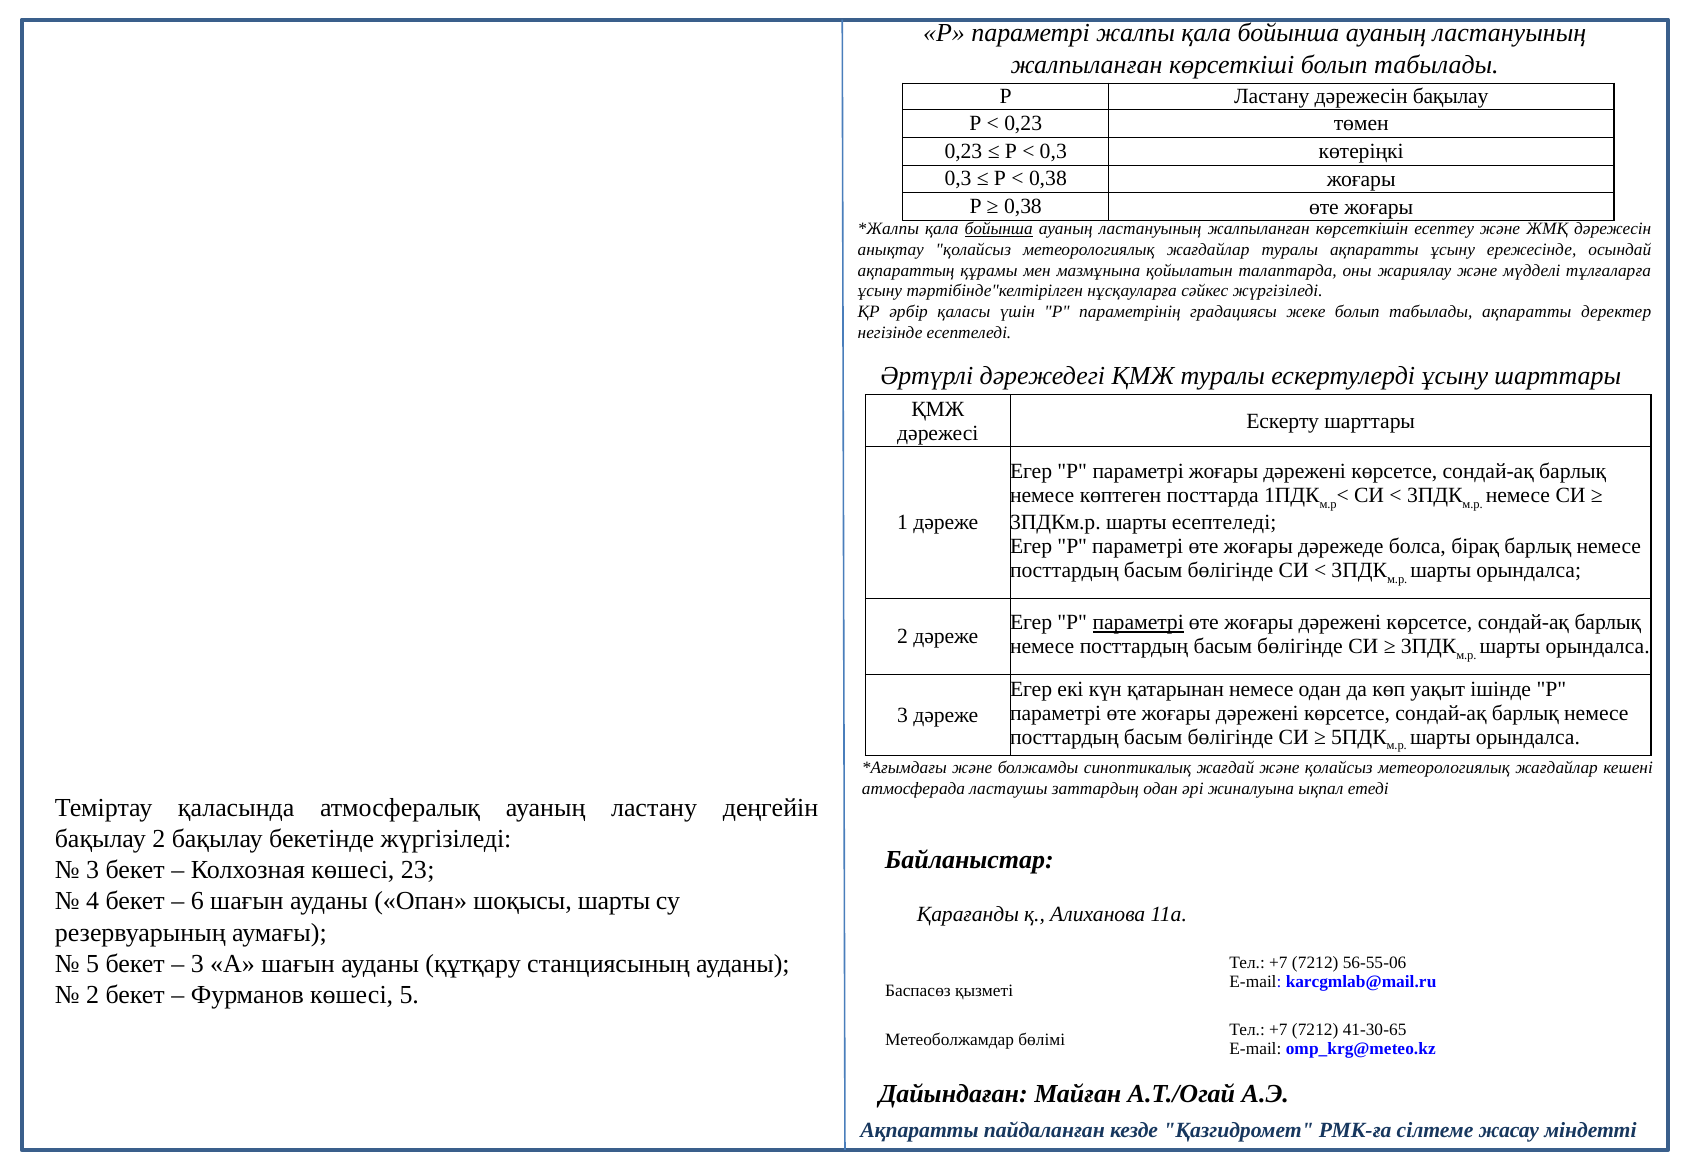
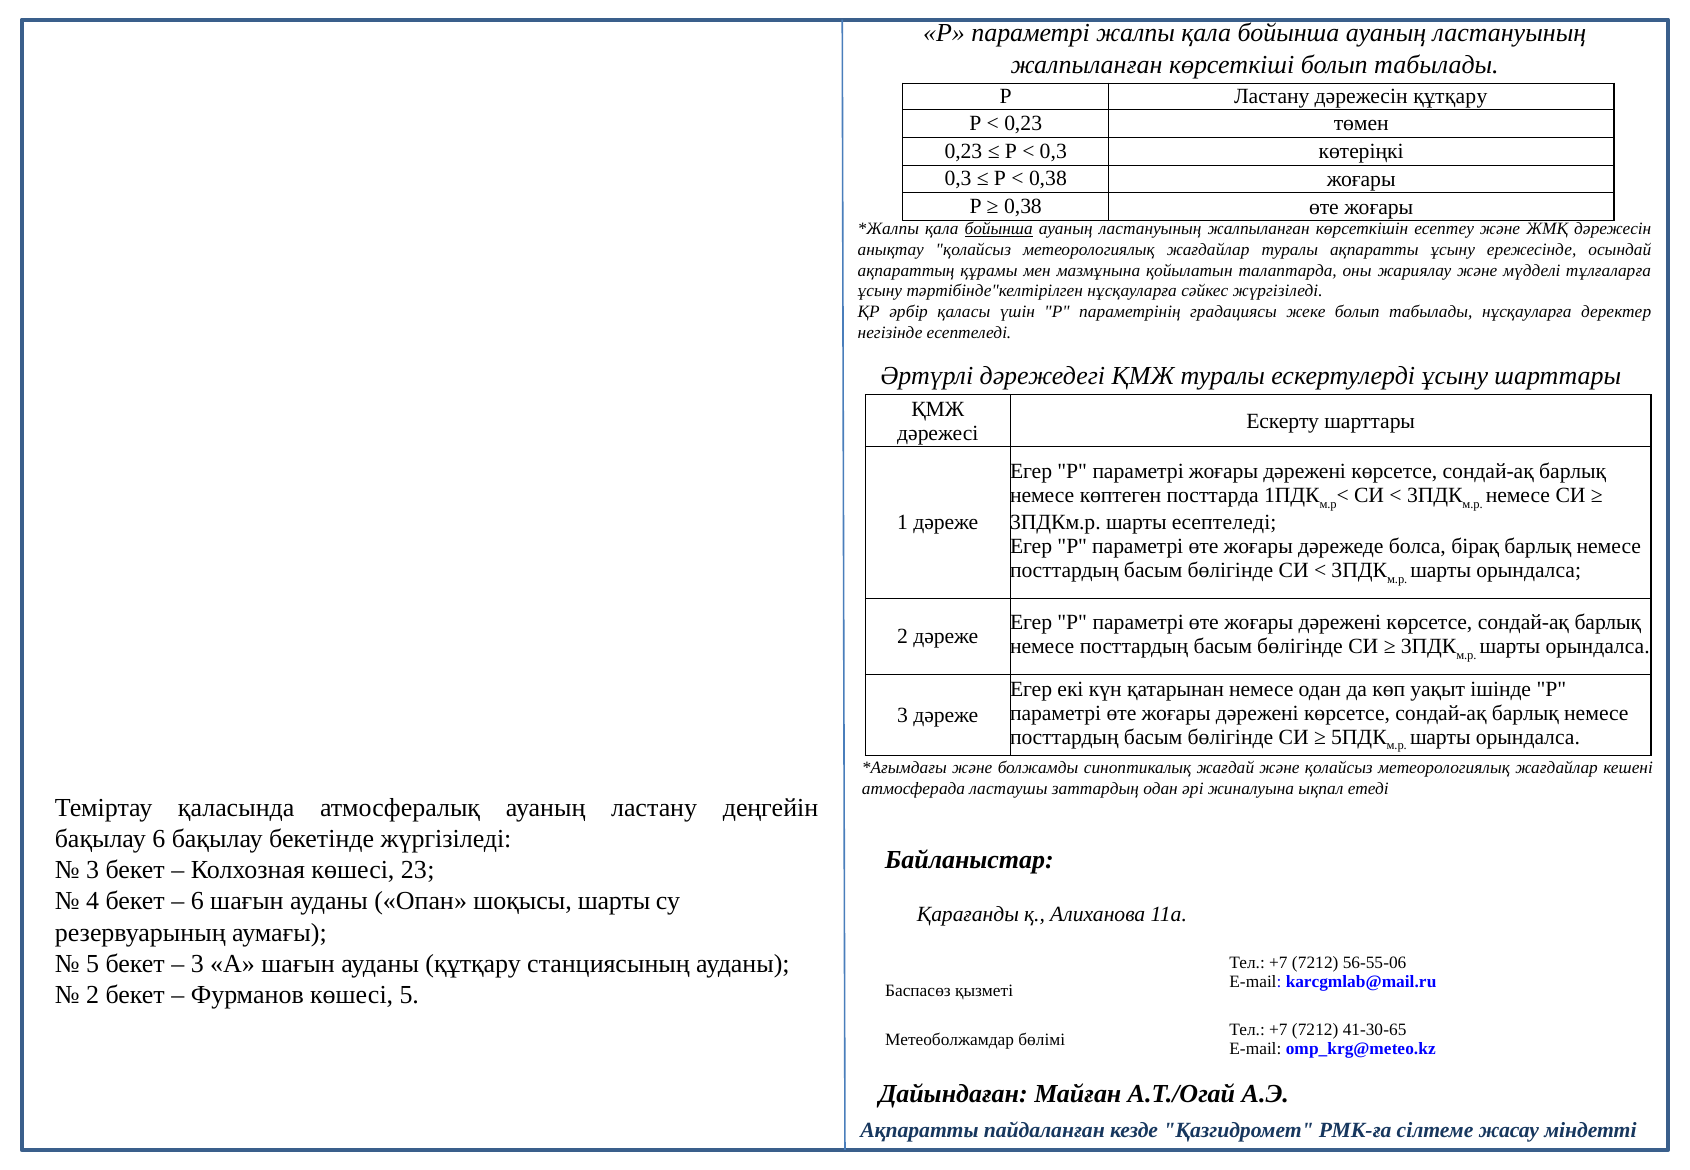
дәрежесін бақылау: бақылау -> құтқару (1450, 96)
табылады ақпаратты: ақпаратты -> нұсқауларға (1527, 312)
параметрі underline: present -> none (1138, 623)
бақылау 2: 2 -> 6 (159, 839)
